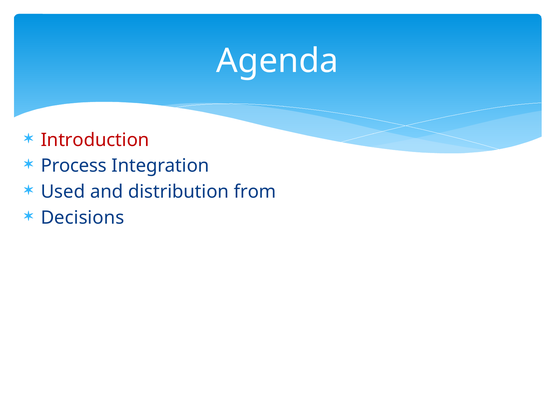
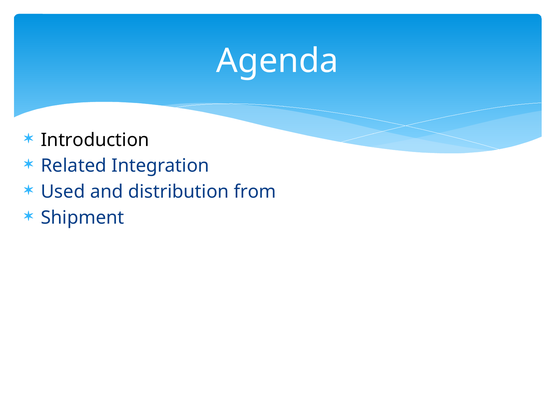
Introduction colour: red -> black (95, 140)
Process: Process -> Related (74, 166)
Decisions: Decisions -> Shipment (83, 218)
